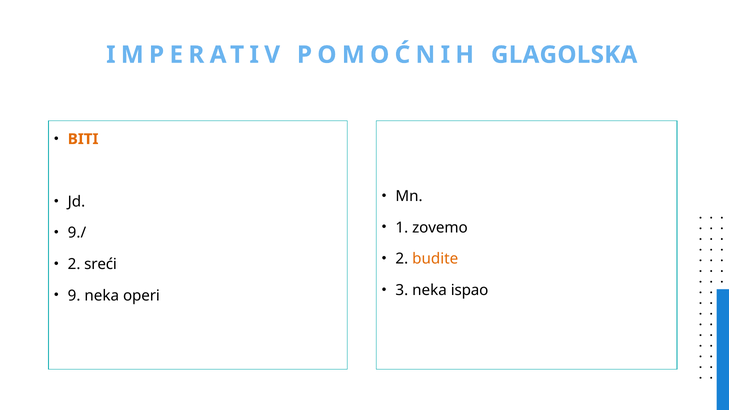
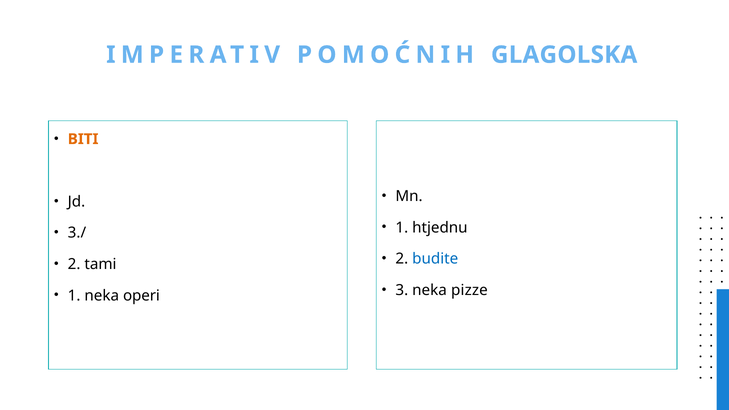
zovemo: zovemo -> htjednu (440, 228)
9./: 9./ -> 3./ (77, 233)
budite colour: orange -> blue (435, 259)
sreći: sreći -> tami (100, 264)
ispao: ispao -> pizze (469, 290)
9: 9 -> 1 (74, 296)
